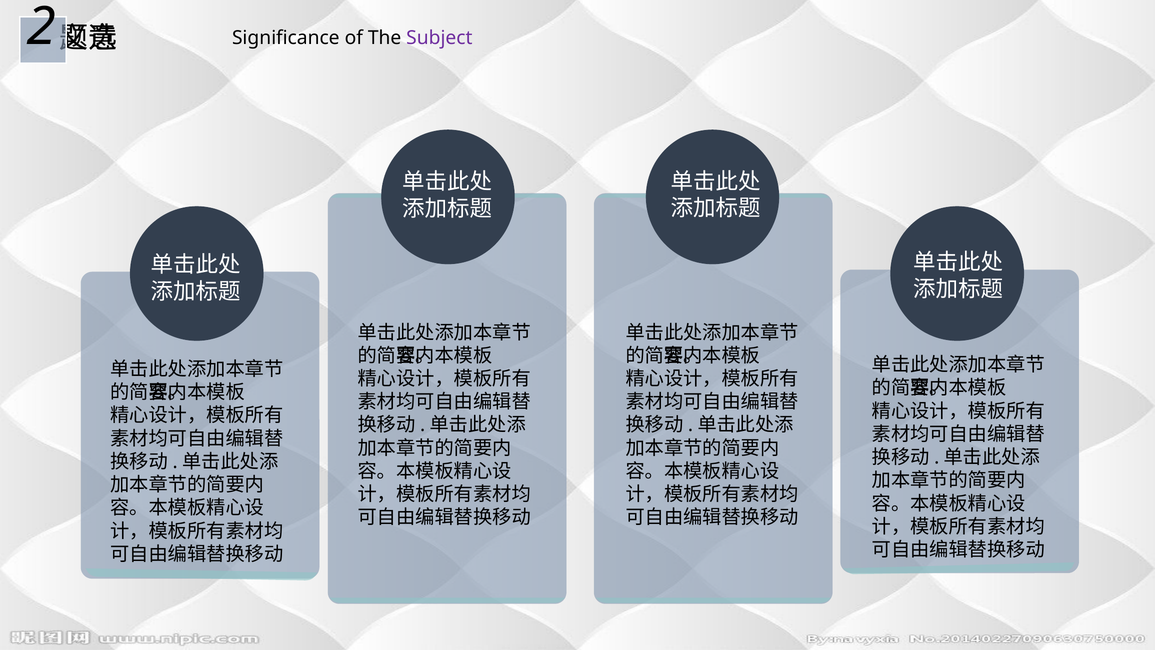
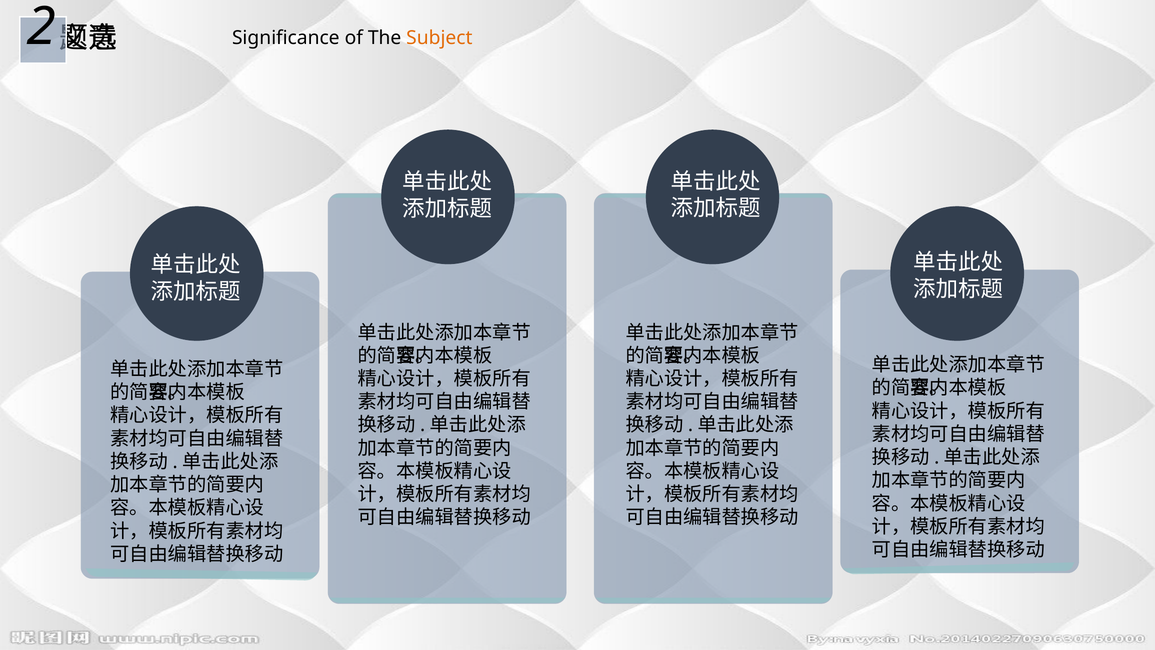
Subject colour: purple -> orange (439, 38)
